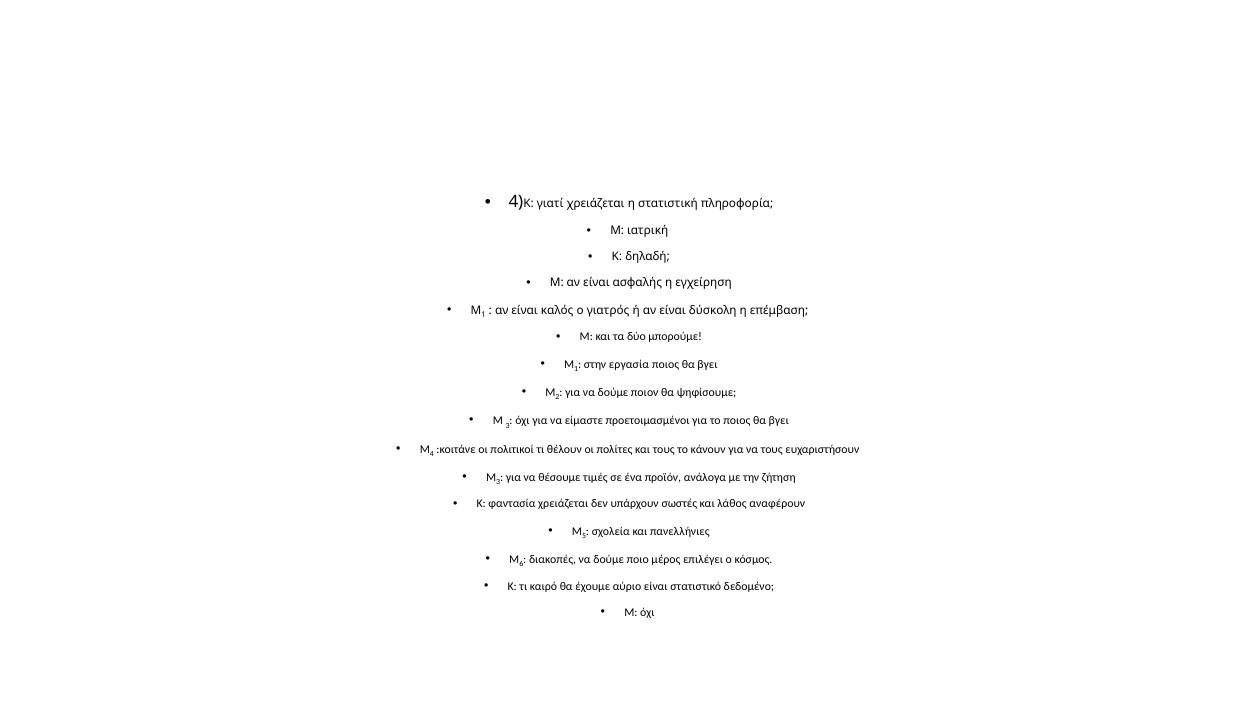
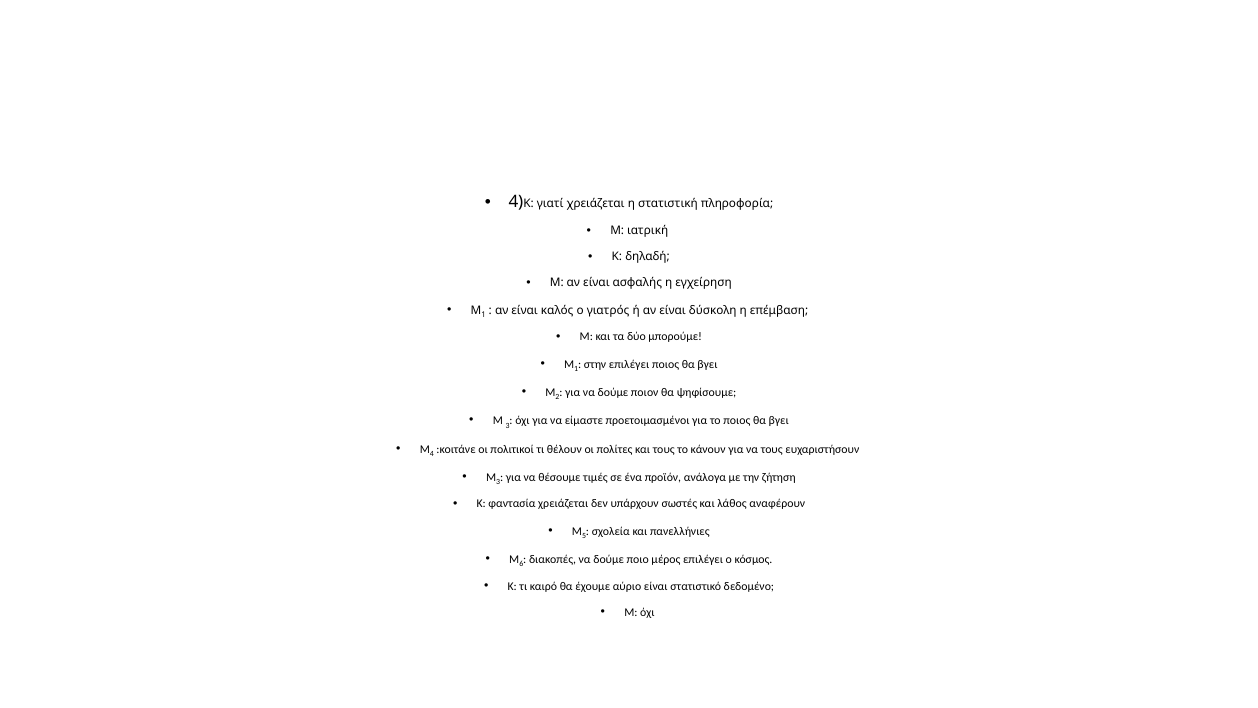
στην εργασία: εργασία -> επιλέγει (629, 364)
